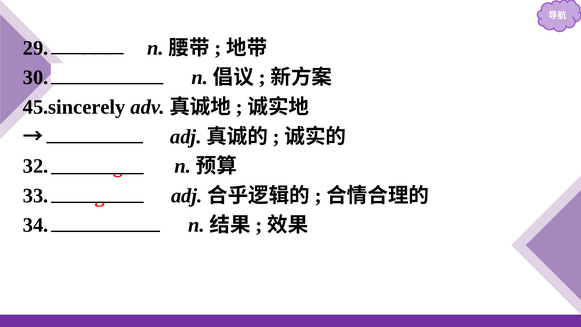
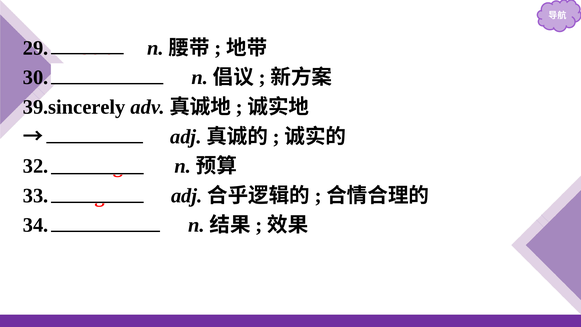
45.sincerely: 45.sincerely -> 39.sincerely (74, 107)
